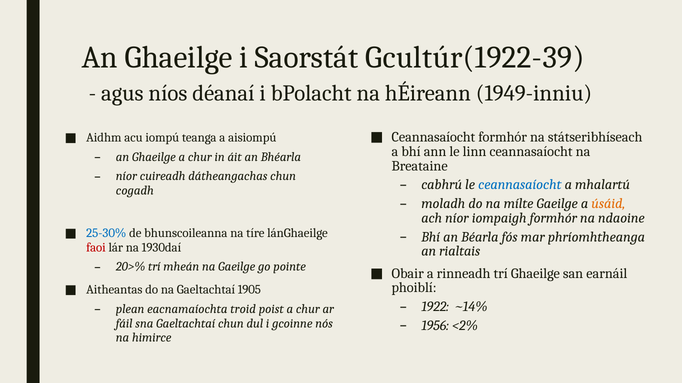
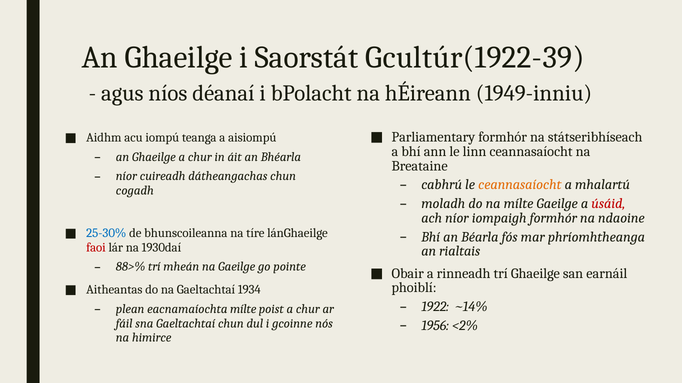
Ceannasaíocht: Ceannasaíocht -> Parliamentary (433, 137)
ceannasaíocht colour: blue -> orange (520, 185)
úsáid colour: orange -> red (608, 204)
20>%: 20>% -> 88>% (131, 267)
1905: 1905 -> 1934 (249, 290)
eacnamaíochta troid: troid -> mílte (243, 309)
